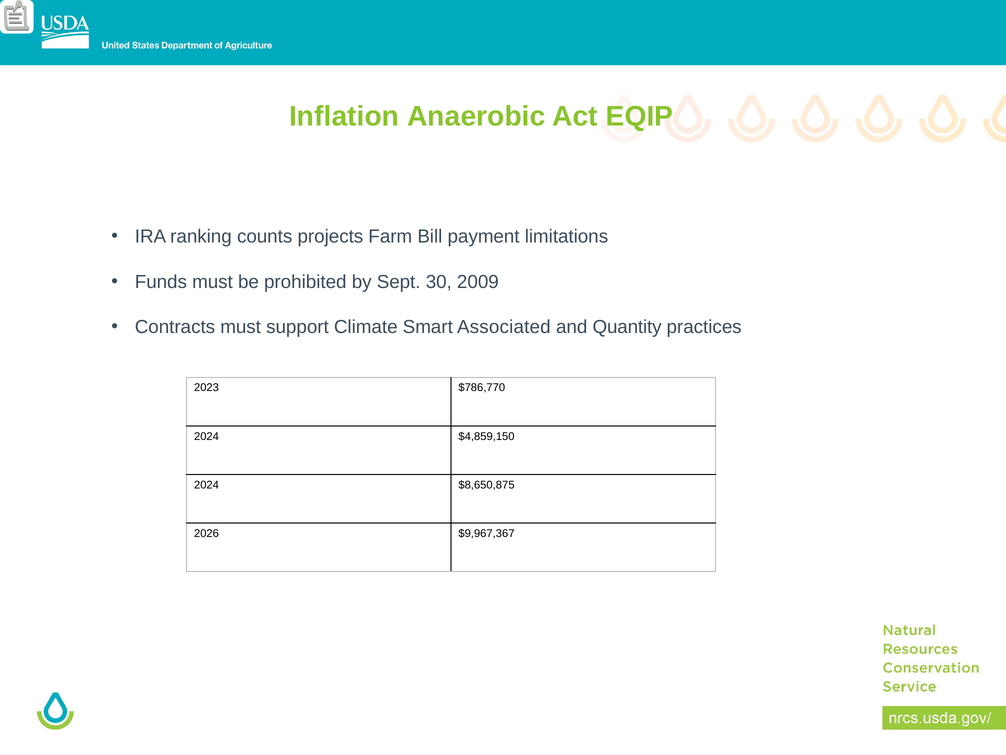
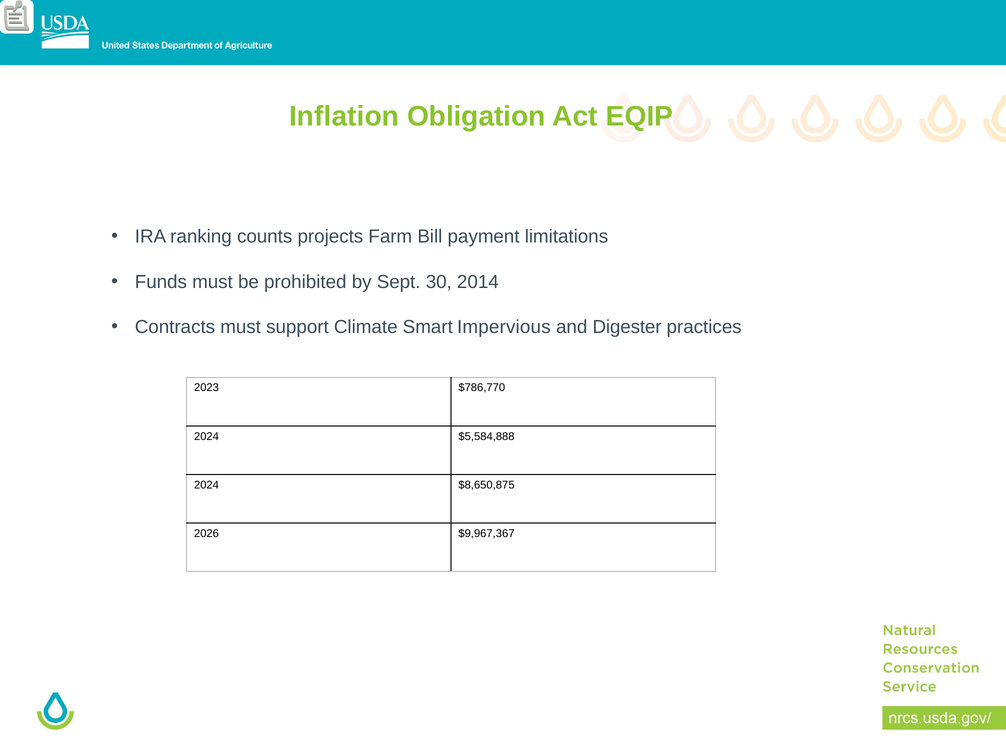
Anaerobic: Anaerobic -> Obligation (476, 116)
2009: 2009 -> 2014 (478, 282)
Associated: Associated -> Impervious (504, 327)
Quantity: Quantity -> Digester (627, 327)
$4,859,150: $4,859,150 -> $5,584,888 (487, 436)
